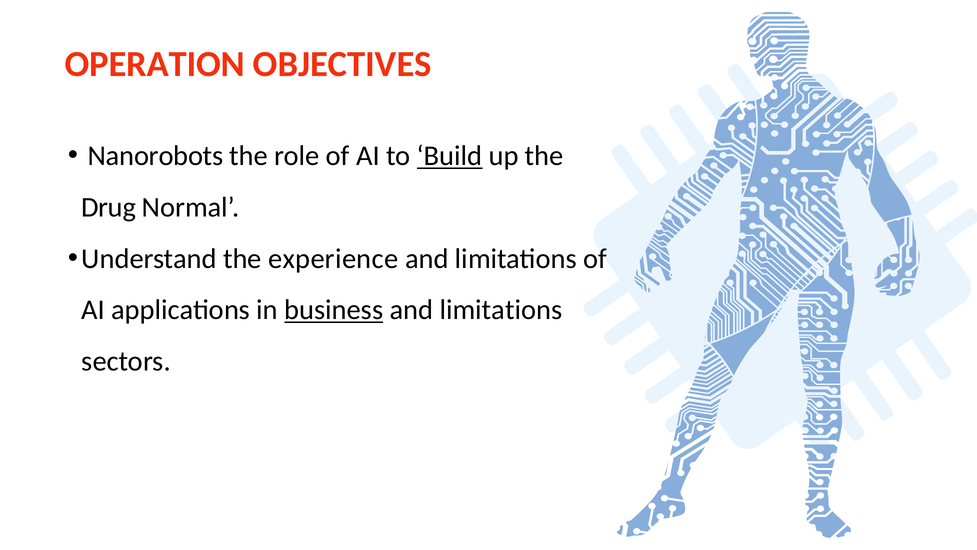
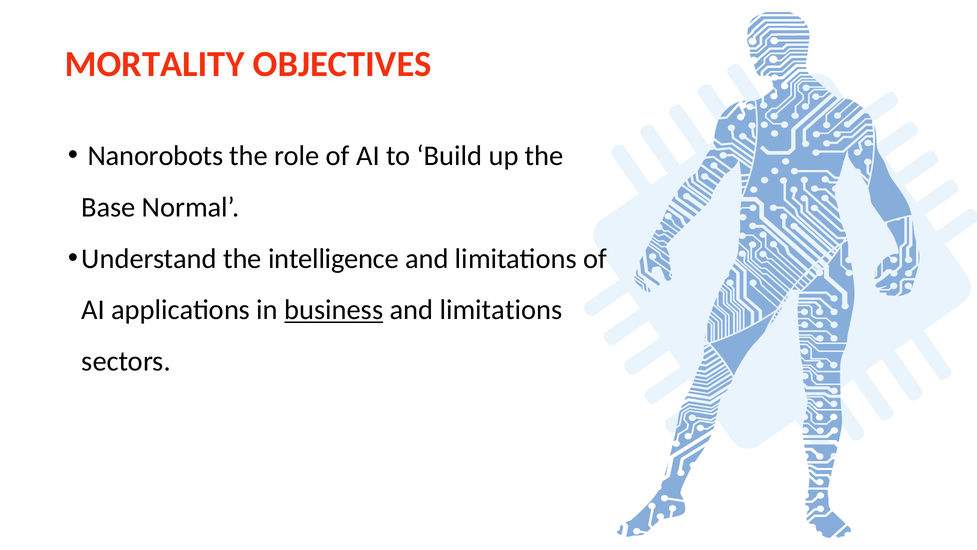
OPERATION: OPERATION -> MORTALITY (155, 64)
Build underline: present -> none (450, 156)
Drug: Drug -> Base (108, 207)
experience: experience -> intelligence (333, 258)
